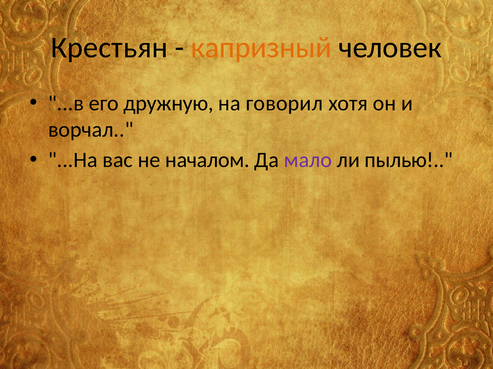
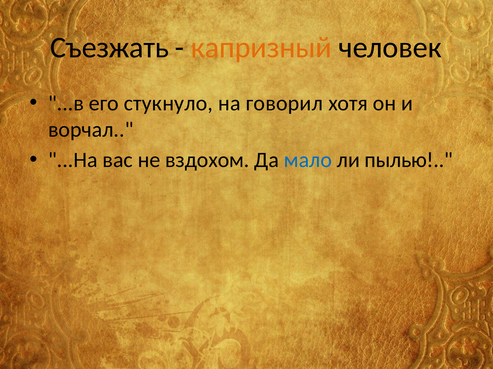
Крестьян: Крестьян -> Съезжать (110, 48)
дружную: дружную -> стукнуло (168, 103)
началом: началом -> вздохом (207, 160)
мало colour: purple -> blue (308, 160)
